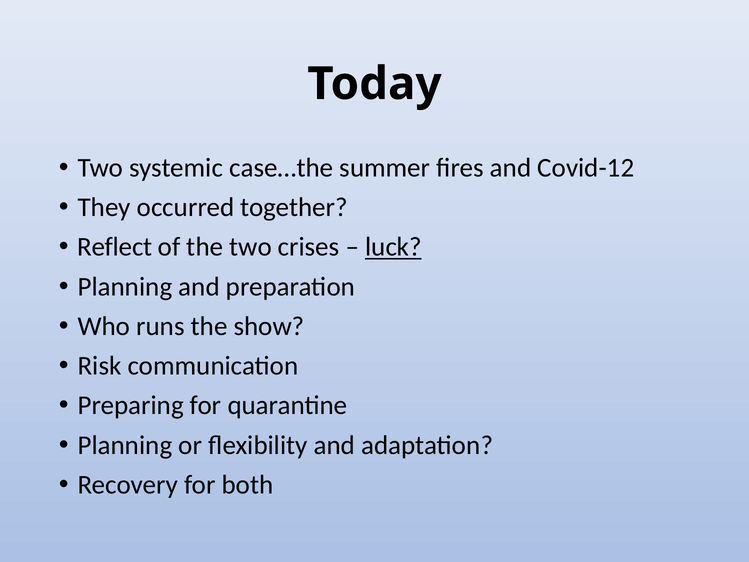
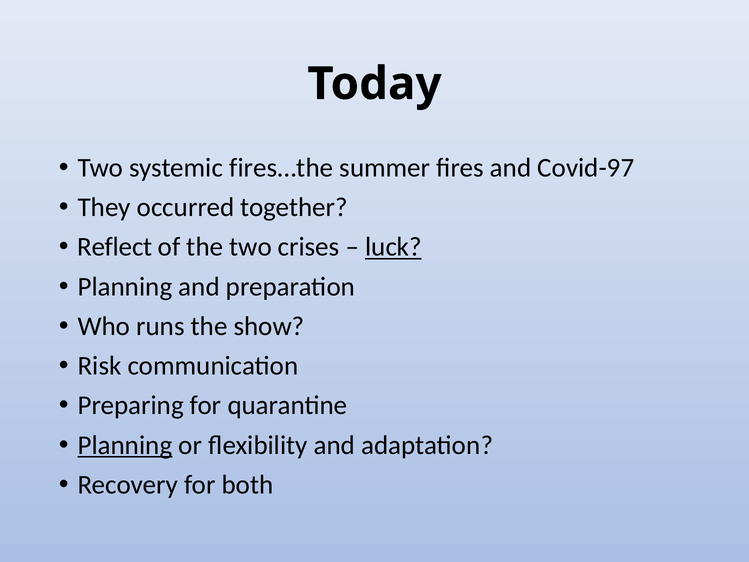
case…the: case…the -> fires…the (281, 168)
Covid-12: Covid-12 -> Covid-97 (586, 168)
Planning underline: none -> present (125, 445)
